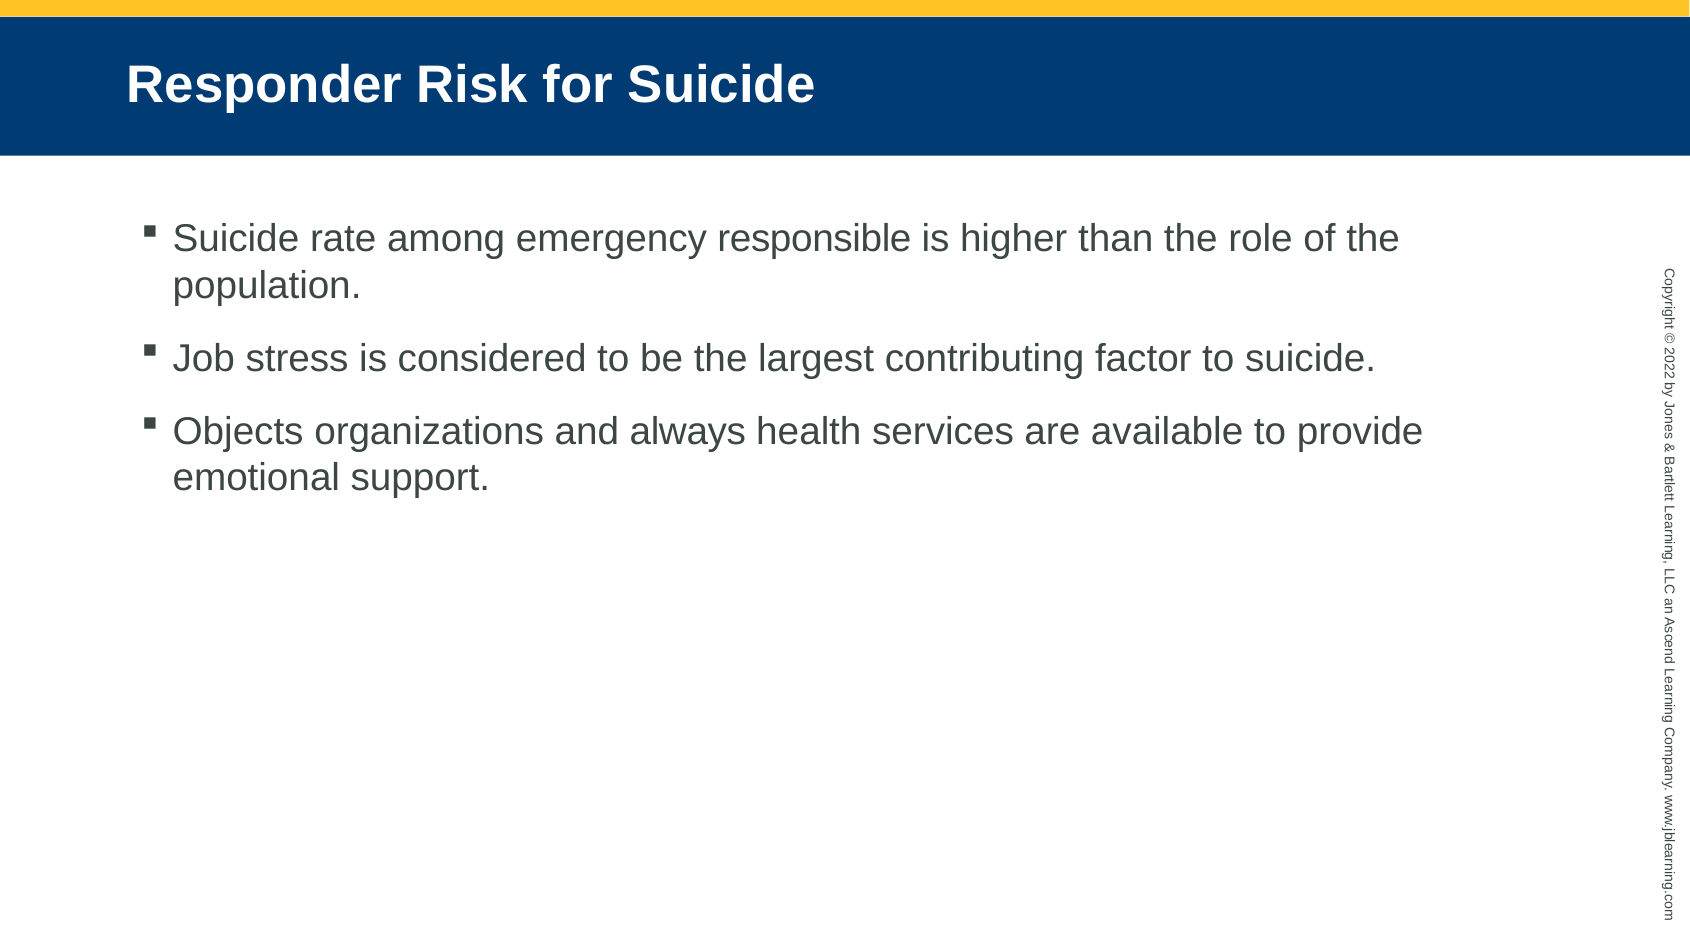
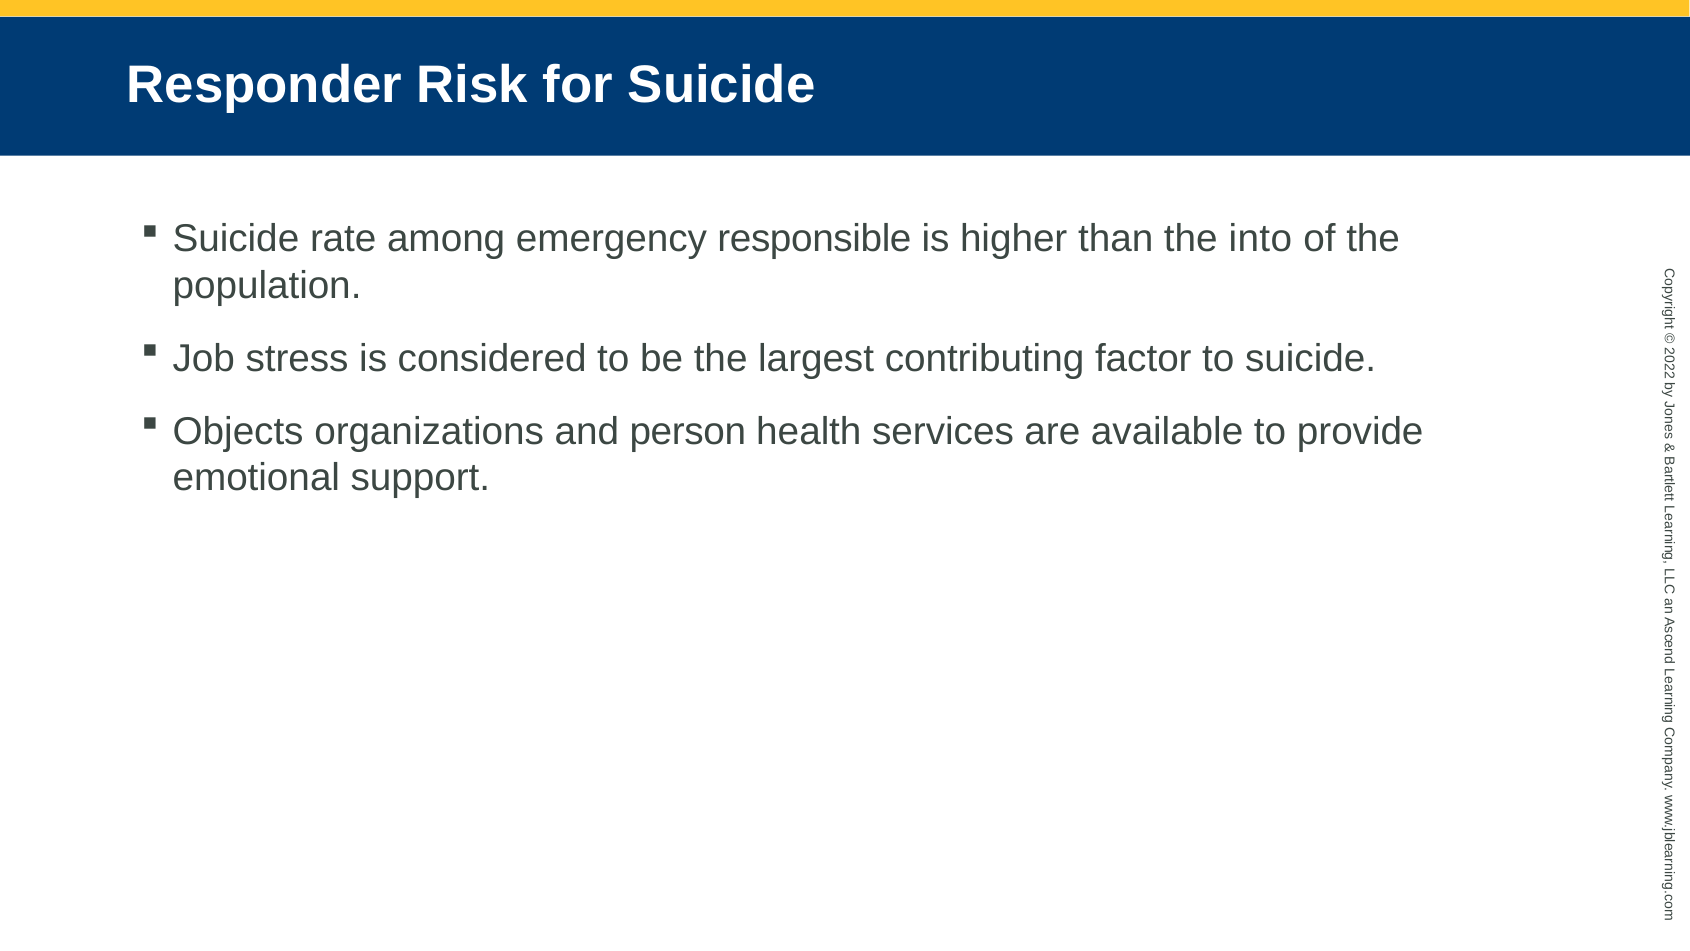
role: role -> into (1260, 239)
always: always -> person (688, 431)
